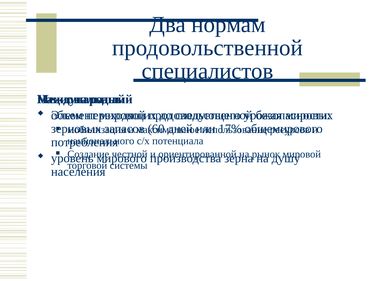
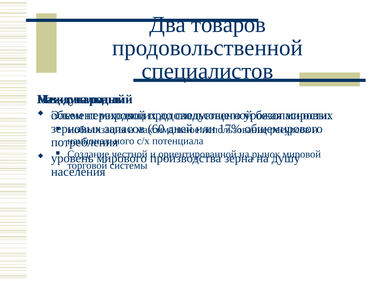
нормам: нормам -> товаров (229, 24)
